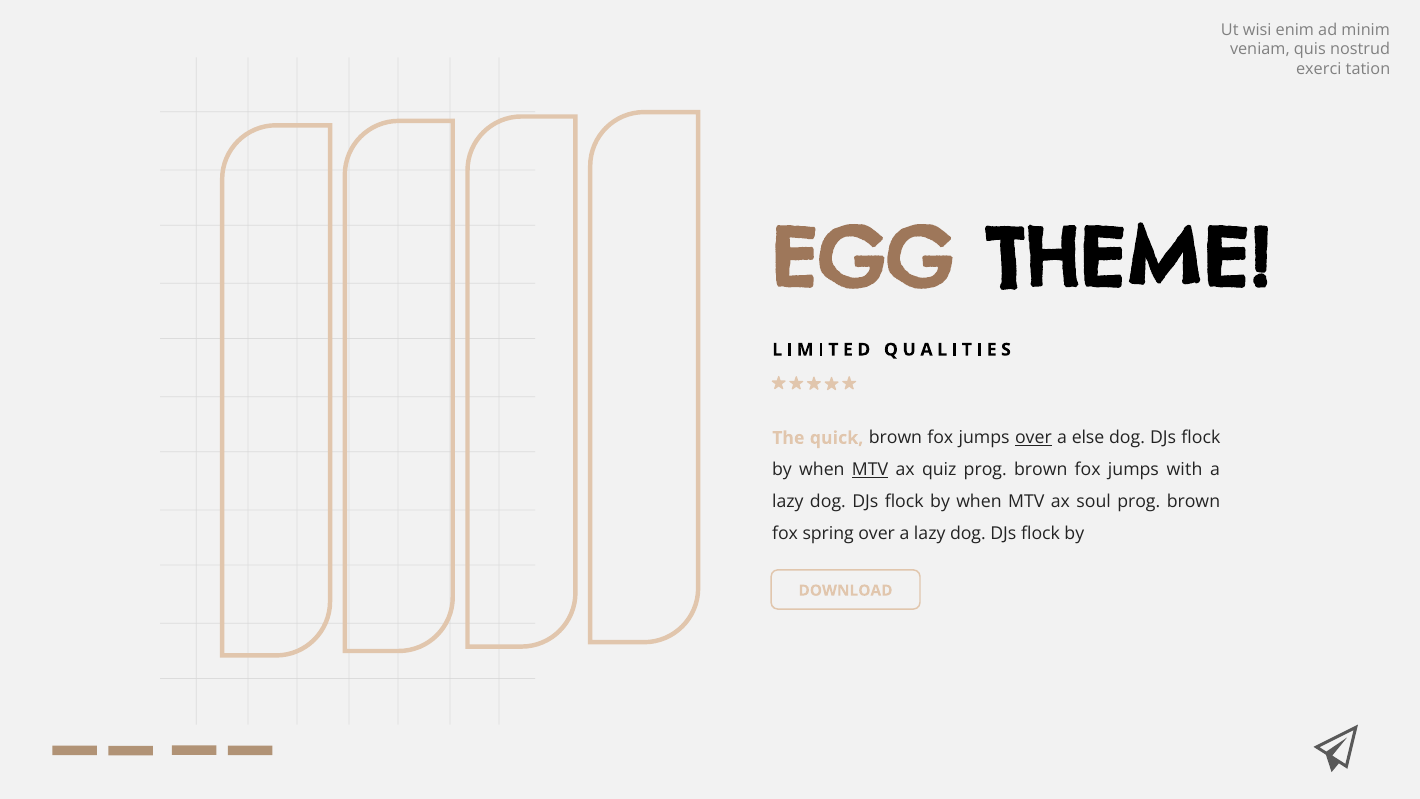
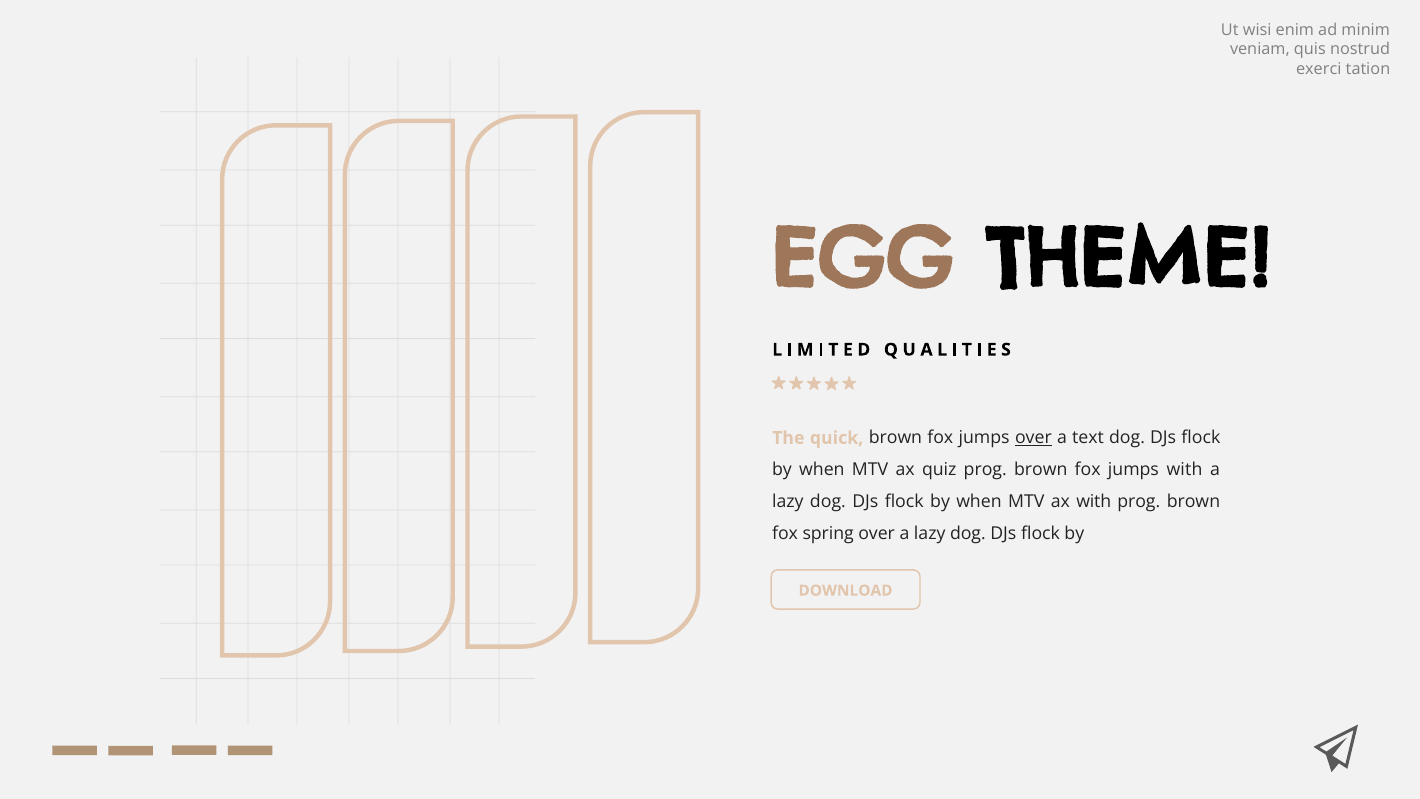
else: else -> text (1088, 438)
MTV underline: present -> none (870, 470)
ax soul: soul -> with (1094, 502)
